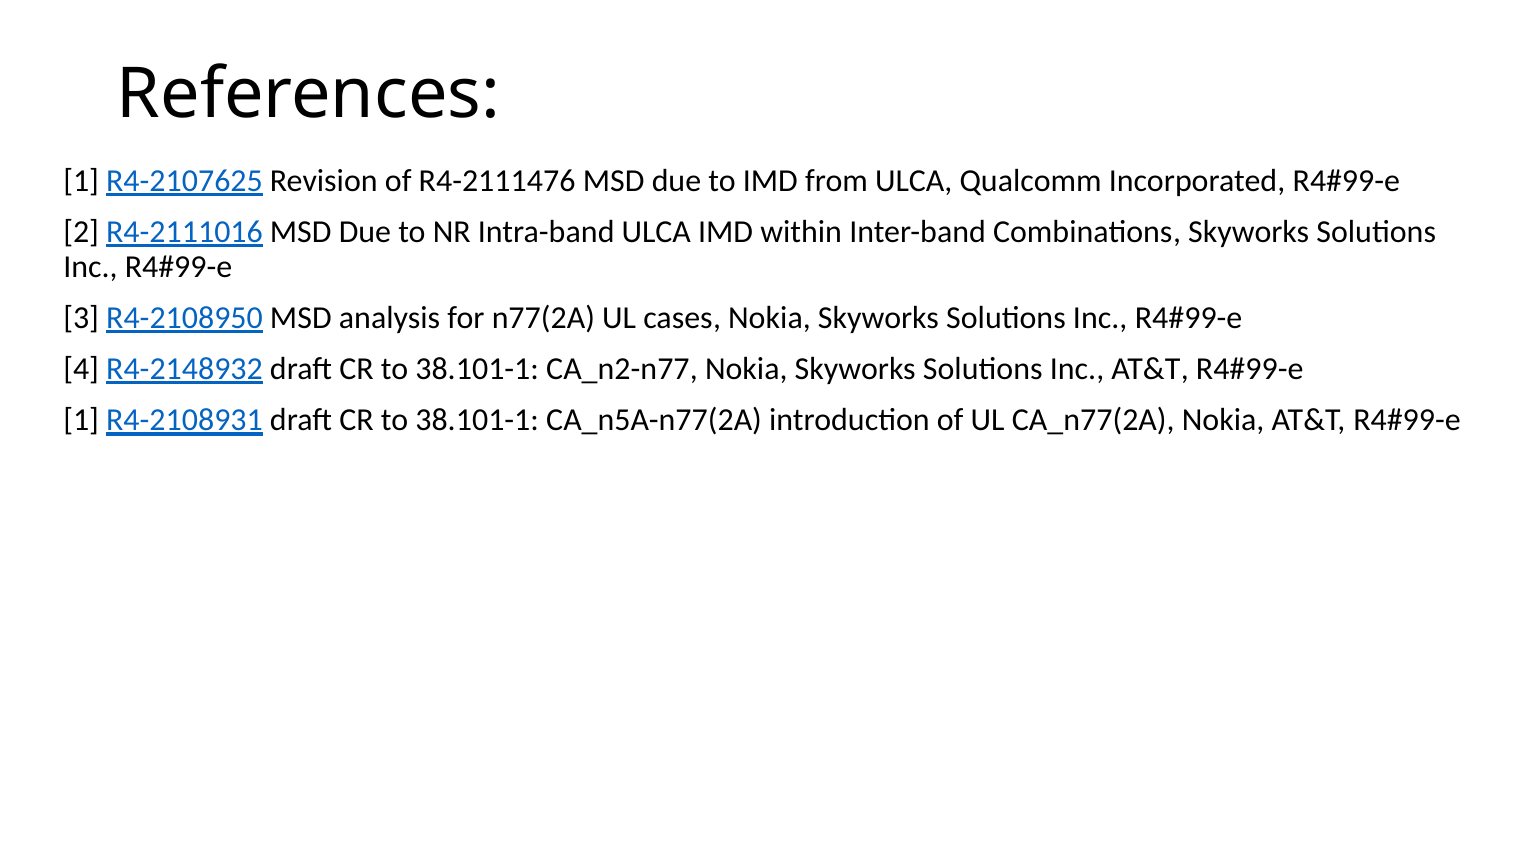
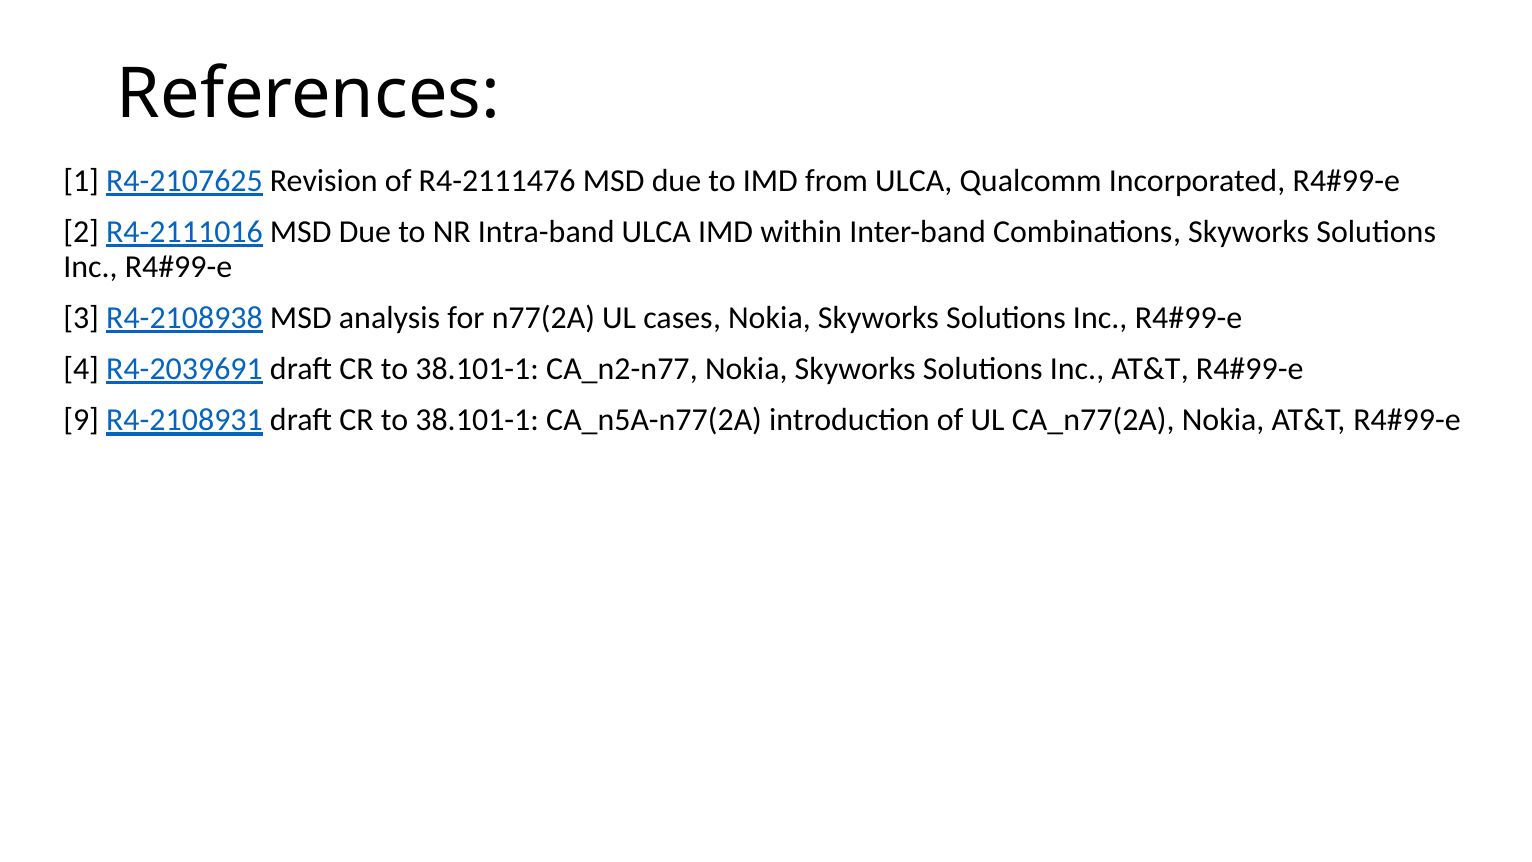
R4-2108950: R4-2108950 -> R4-2108938 (184, 318)
R4-2148932: R4-2148932 -> R4-2039691 (184, 369)
1: 1 -> 9 (81, 420)
